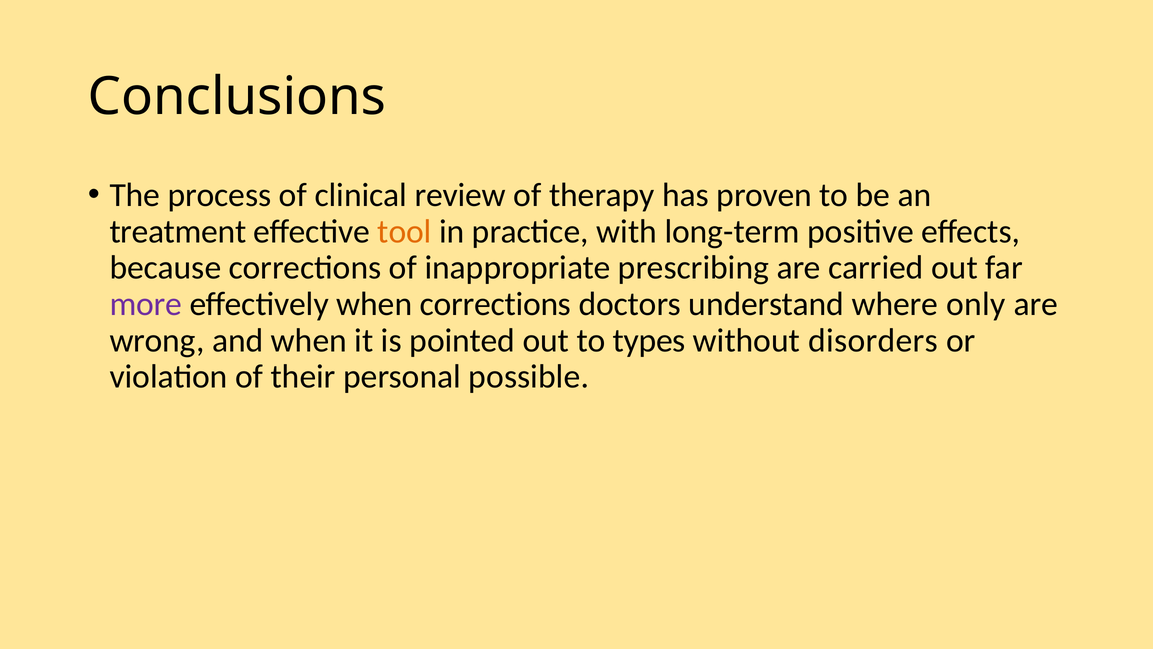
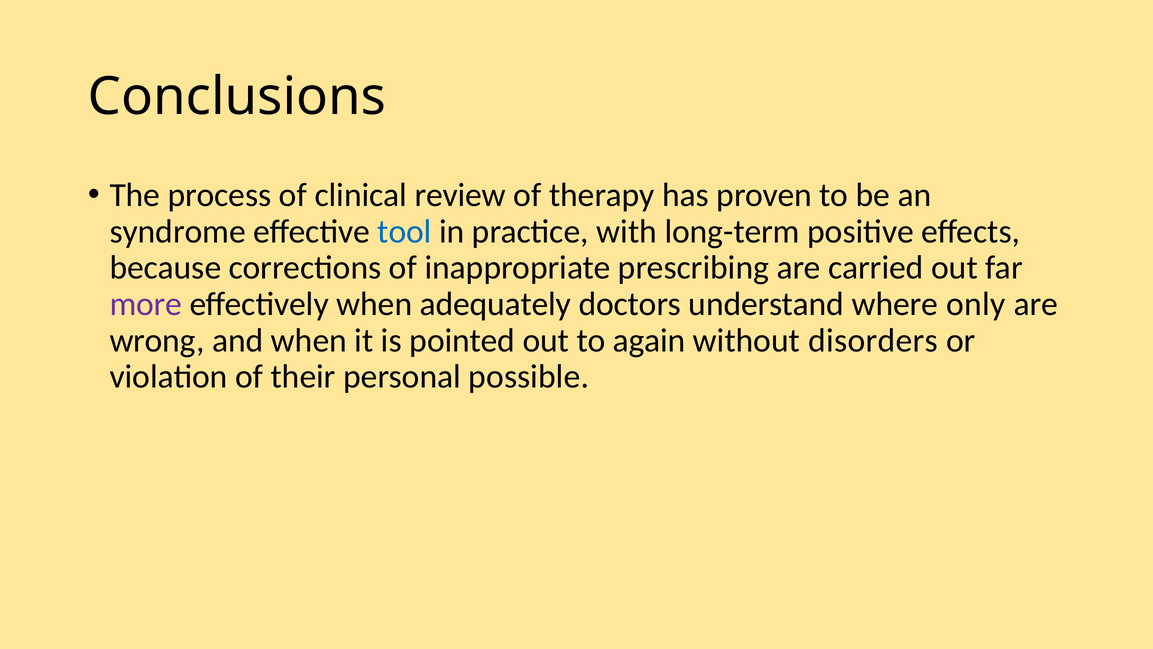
treatment: treatment -> syndrome (178, 231)
tool colour: orange -> blue (404, 231)
when corrections: corrections -> adequately (495, 304)
types: types -> again (649, 340)
